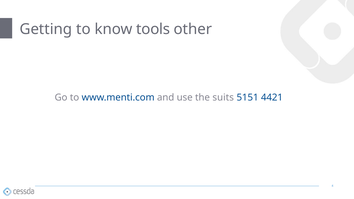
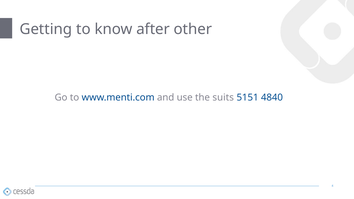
tools: tools -> after (153, 29)
4421: 4421 -> 4840 (272, 97)
